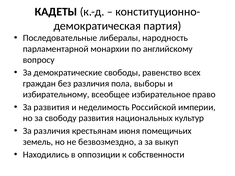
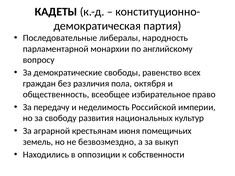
выборы: выборы -> октября (150, 84)
избирательному: избирательному -> общественность (56, 95)
За развития: развития -> передачу (52, 107)
За различия: различия -> аграрной (52, 131)
